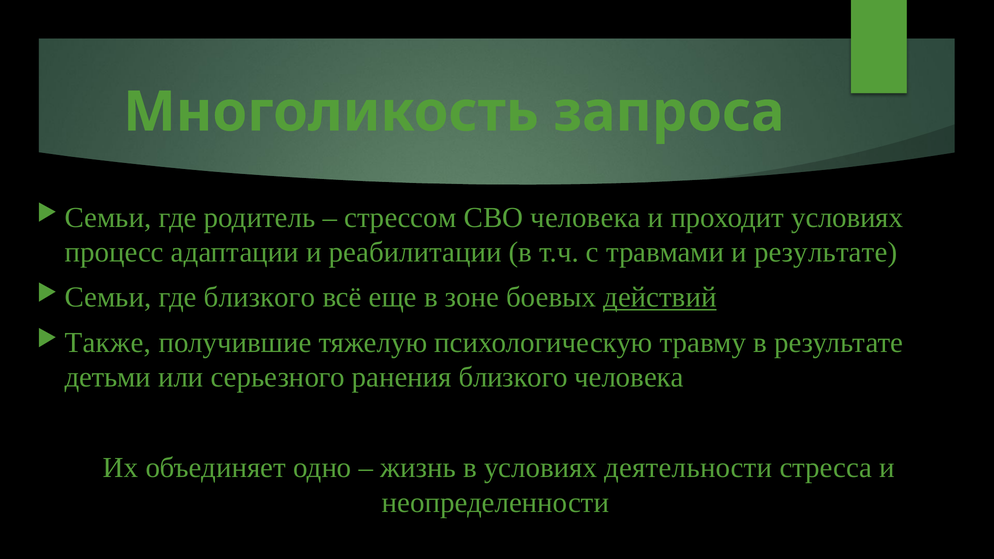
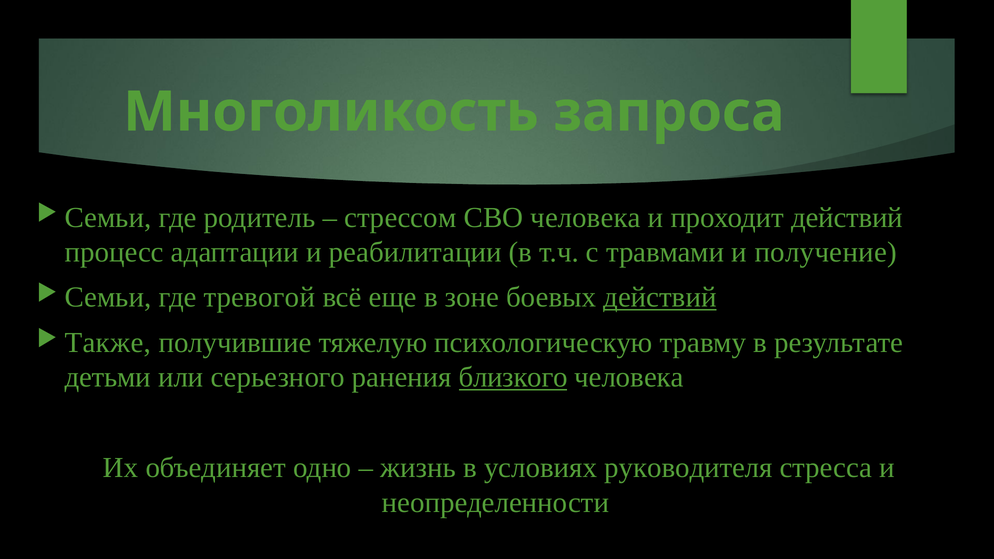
проходит условиях: условиях -> действий (847, 217)
и результате: результате -> получение (826, 252)
где близкого: близкого -> тревогой (259, 297)
близкого underline: none -> present (513, 377)
деятельности: деятельности -> руководителя (688, 468)
